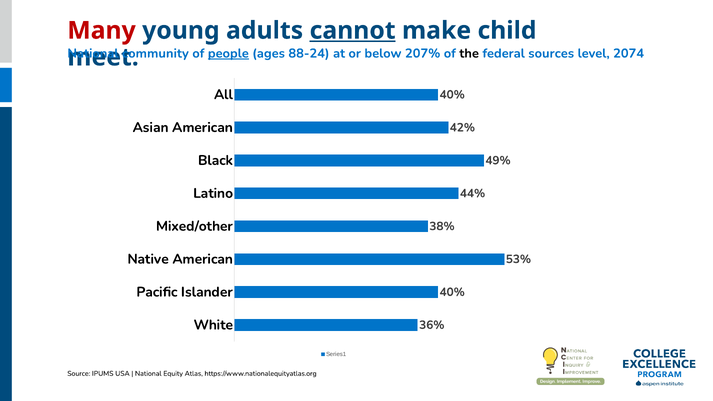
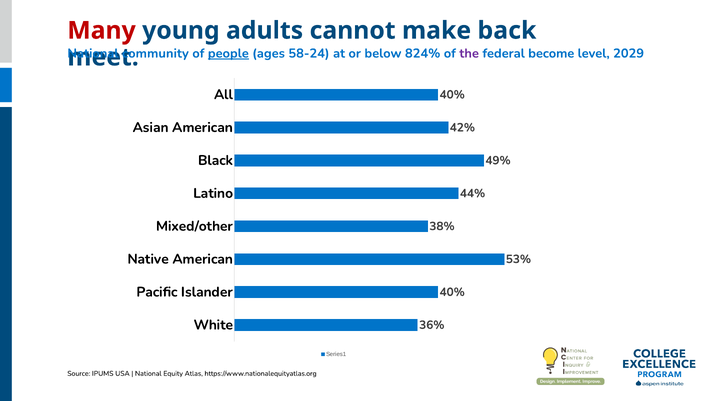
cannot underline: present -> none (353, 31)
child: child -> back (507, 31)
88-24: 88-24 -> 58-24 (309, 53)
207%: 207% -> 824% (423, 53)
the colour: black -> purple (469, 53)
sources: sources -> become (551, 53)
2074: 2074 -> 2029 (629, 53)
